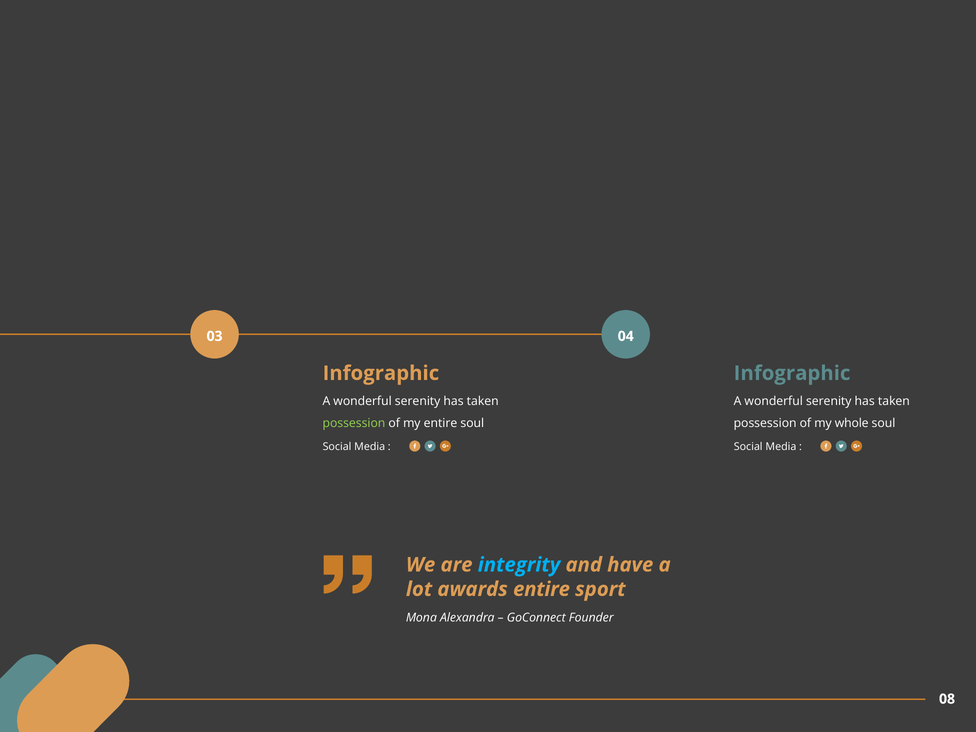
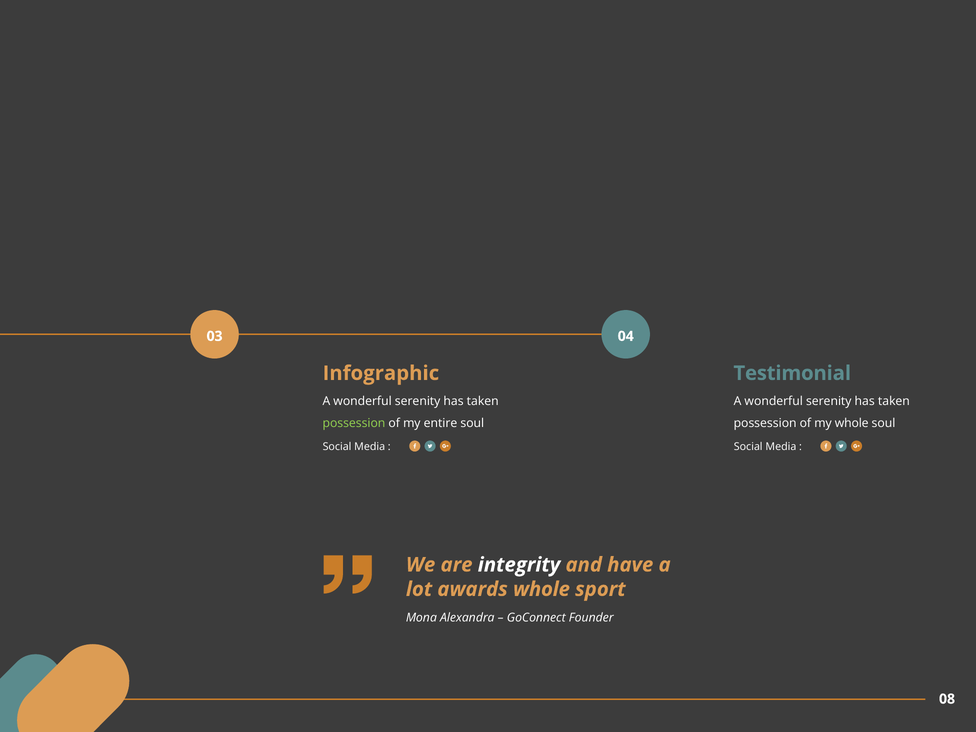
Infographic: Infographic -> Testimonial (792, 373)
integrity colour: light blue -> white (519, 565)
awards entire: entire -> whole (542, 589)
